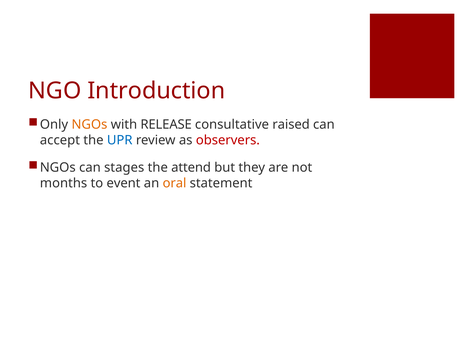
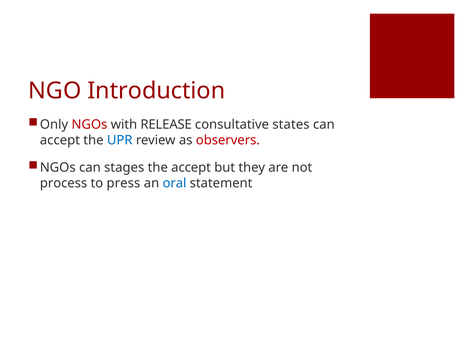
NGOs colour: orange -> red (89, 124)
raised: raised -> states (291, 124)
the attend: attend -> accept (191, 167)
months: months -> process (64, 183)
event: event -> press (123, 183)
oral colour: orange -> blue (174, 183)
